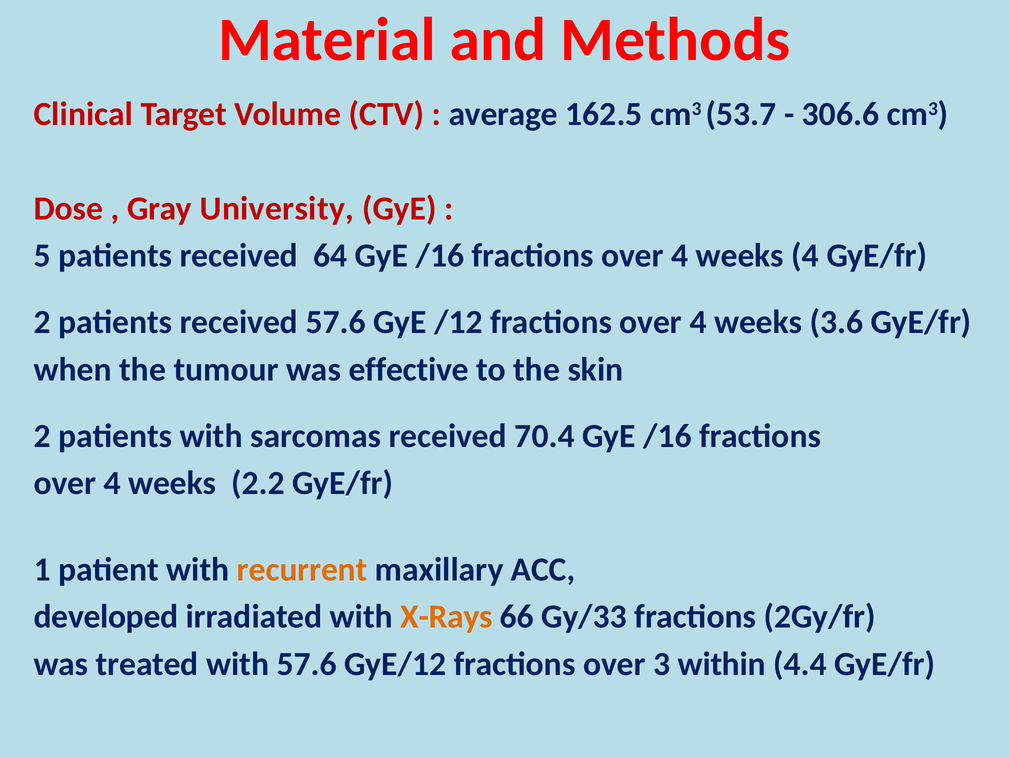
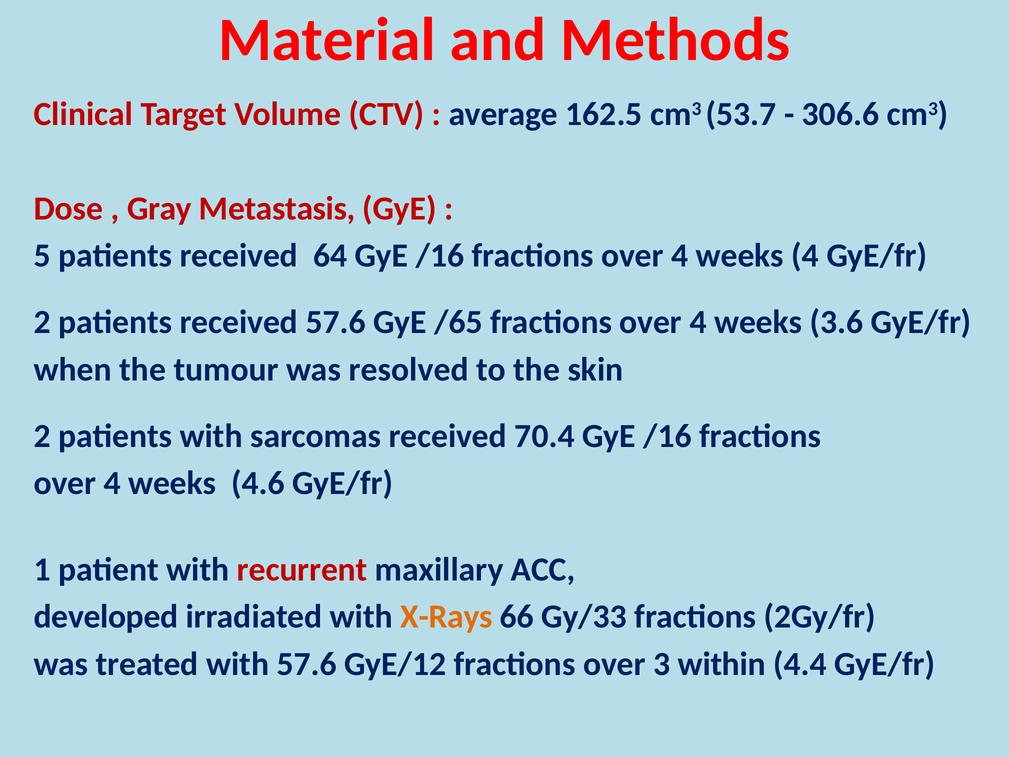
University: University -> Metastasis (277, 208)
/12: /12 -> /65 (458, 322)
effective: effective -> resolved (409, 369)
2.2: 2.2 -> 4.6 (258, 483)
recurrent colour: orange -> red (302, 570)
